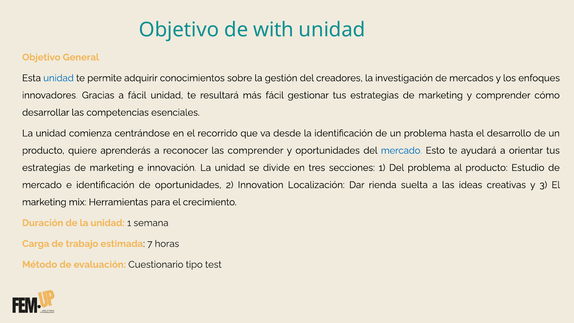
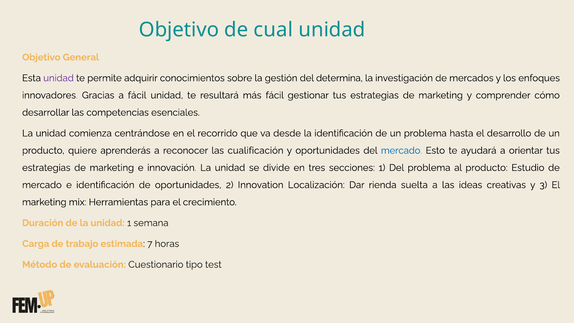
with: with -> cual (273, 30)
unidad colour: blue -> purple (59, 78)
creadores: creadores -> determina (339, 78)
las comprender: comprender -> cualificación (255, 150)
